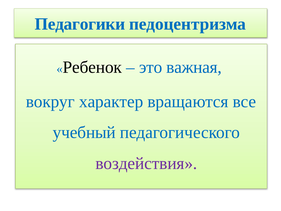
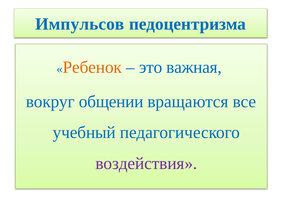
Педагогики: Педагогики -> Импульсов (80, 24)
Ребенок colour: black -> orange (92, 67)
характер: характер -> общении (111, 101)
